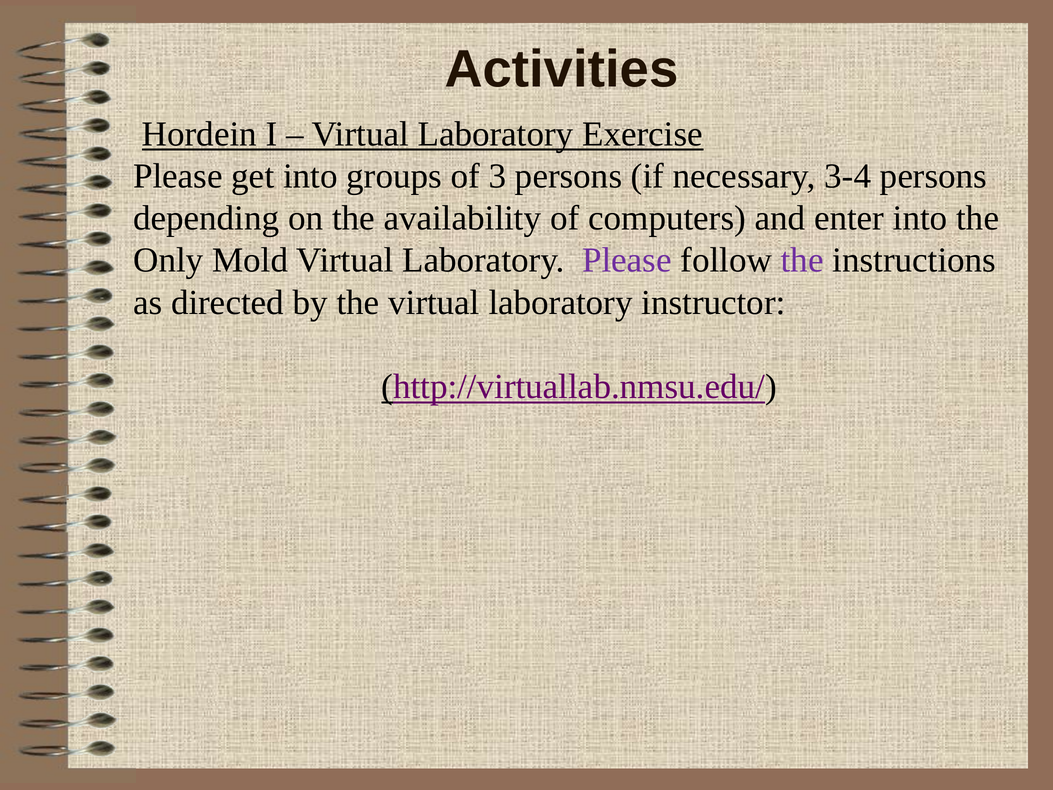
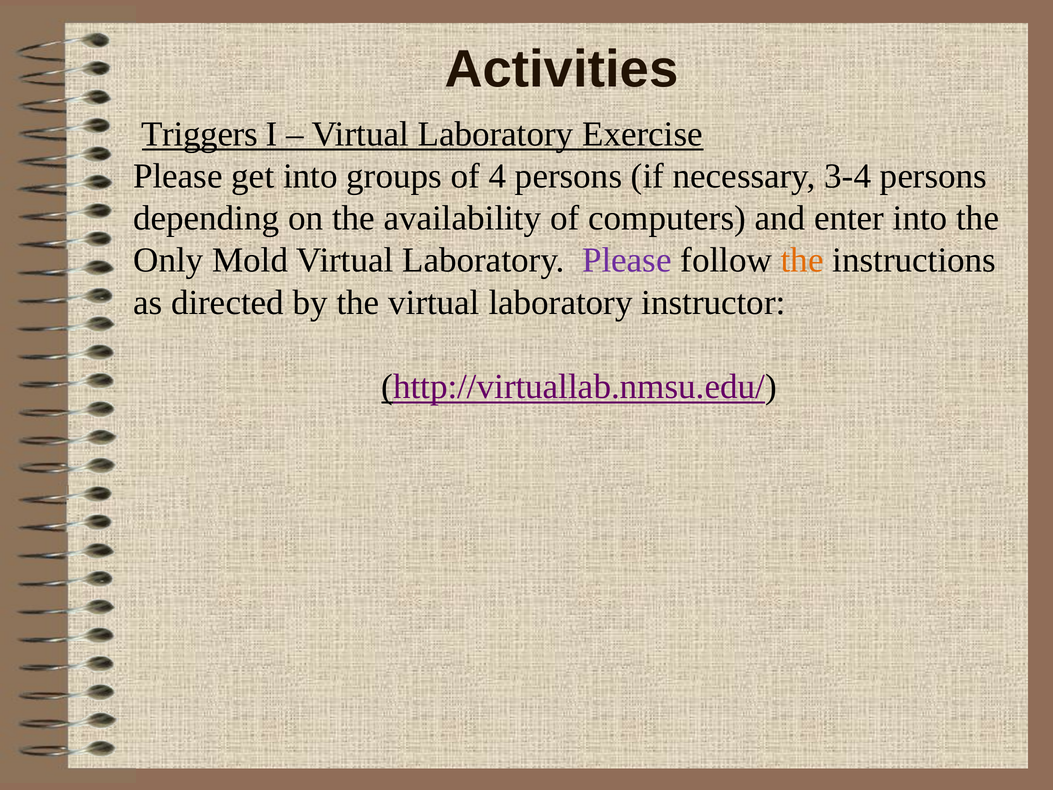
Hordein: Hordein -> Triggers (200, 134)
3: 3 -> 4 (497, 176)
the colour: purple -> orange (802, 260)
